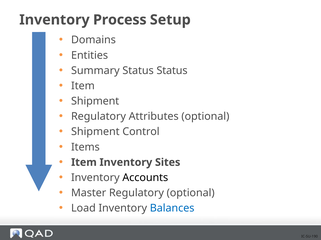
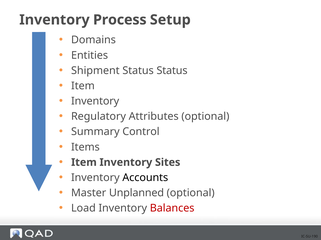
Summary: Summary -> Shipment (95, 71)
Shipment: Shipment -> Inventory (95, 101)
Shipment: Shipment -> Summary (95, 132)
Master Regulatory: Regulatory -> Unplanned (137, 194)
Balances colour: blue -> red (172, 209)
